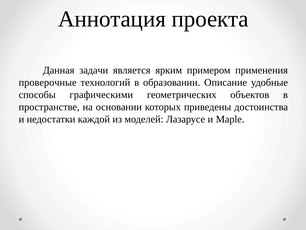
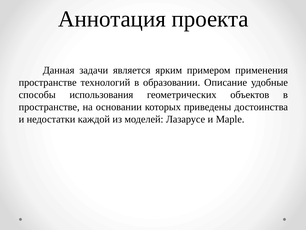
проверочные: проверочные -> пространстве (48, 82)
графическими: графическими -> использования (101, 95)
